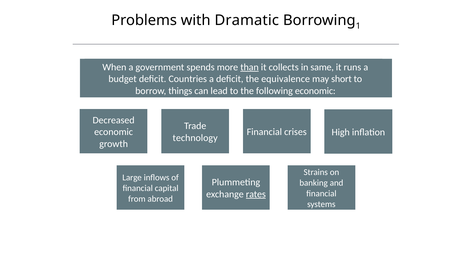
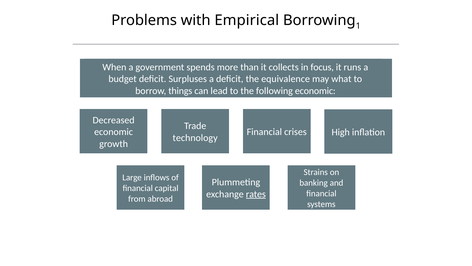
Dramatic: Dramatic -> Empirical (247, 20)
than underline: present -> none (250, 67)
same: same -> focus (322, 67)
Countries: Countries -> Surpluses (188, 79)
short: short -> what (341, 79)
